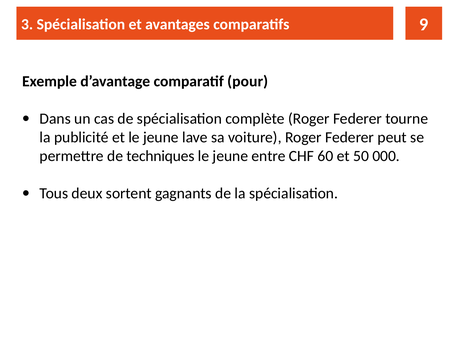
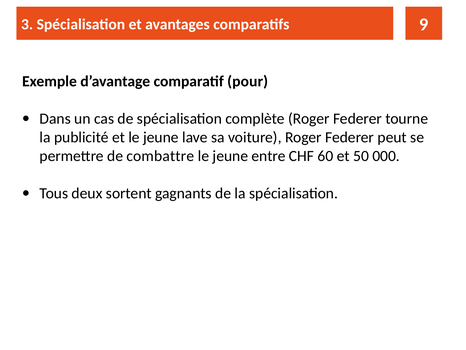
techniques: techniques -> combattre (160, 156)
